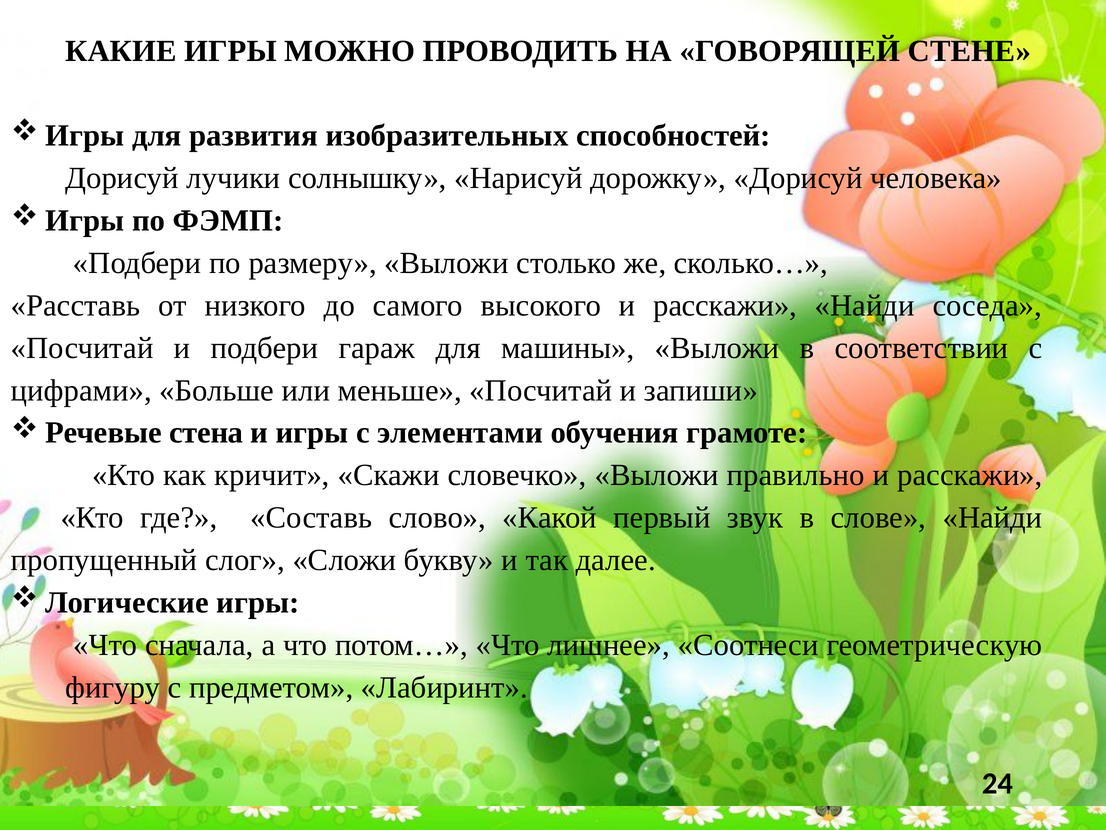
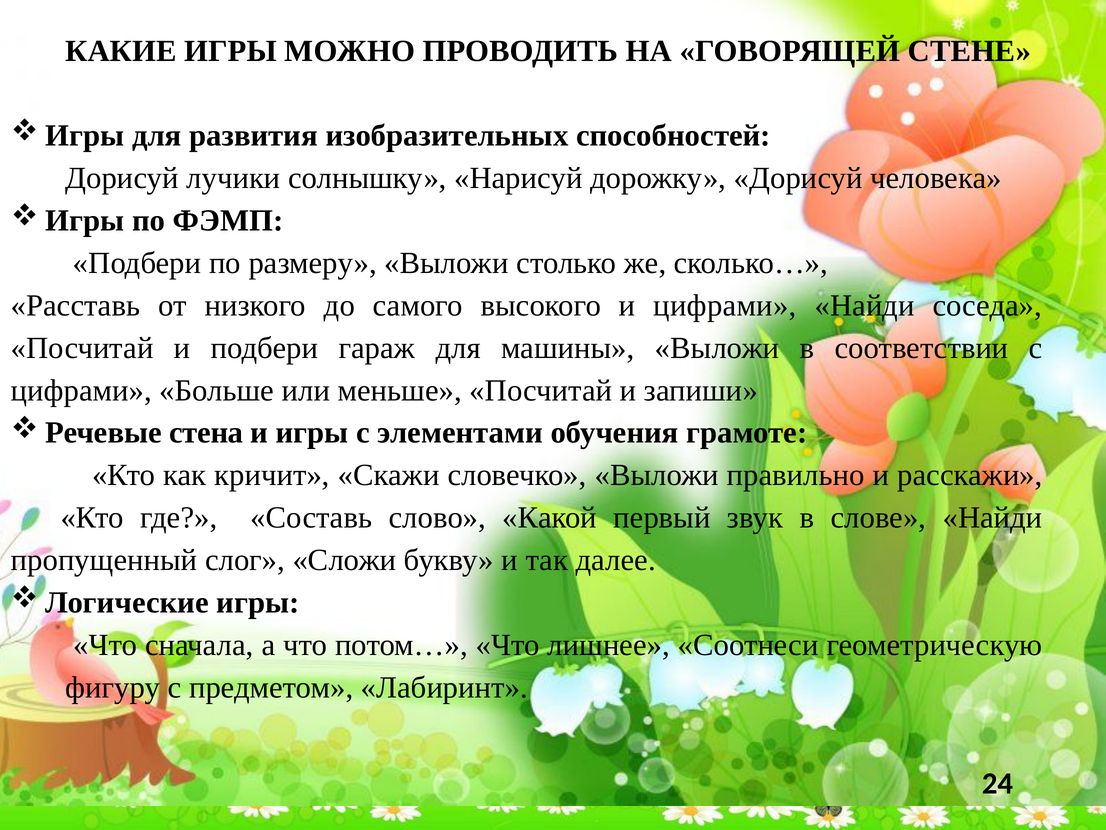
высокого и расскажи: расскажи -> цифрами (725, 305)
